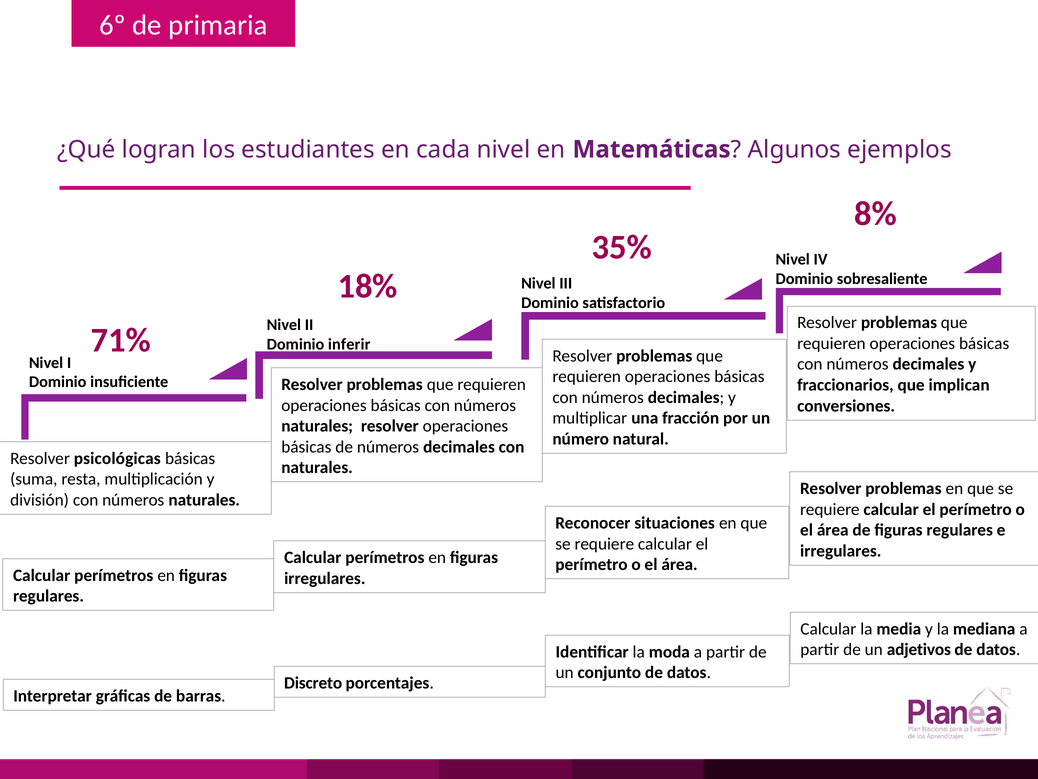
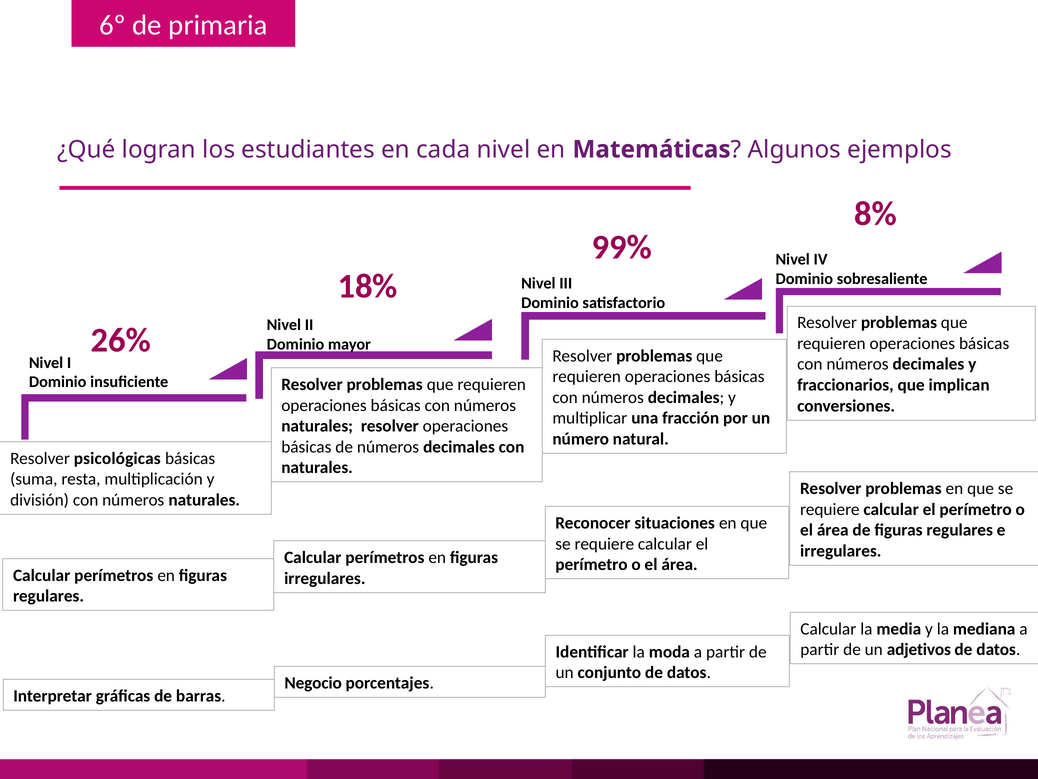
35%: 35% -> 99% (622, 247)
71%: 71% -> 26% (121, 340)
inferir: inferir -> mayor (349, 344)
Discreto: Discreto -> Negocio (313, 682)
